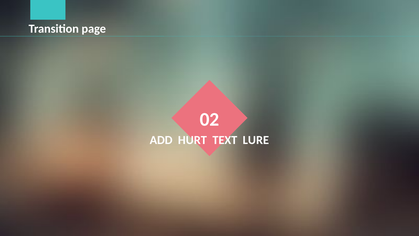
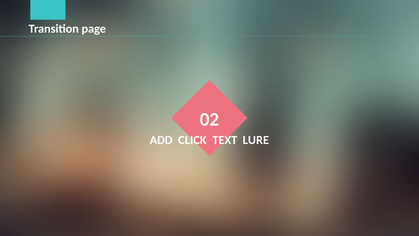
HURT: HURT -> CLICK (192, 140)
